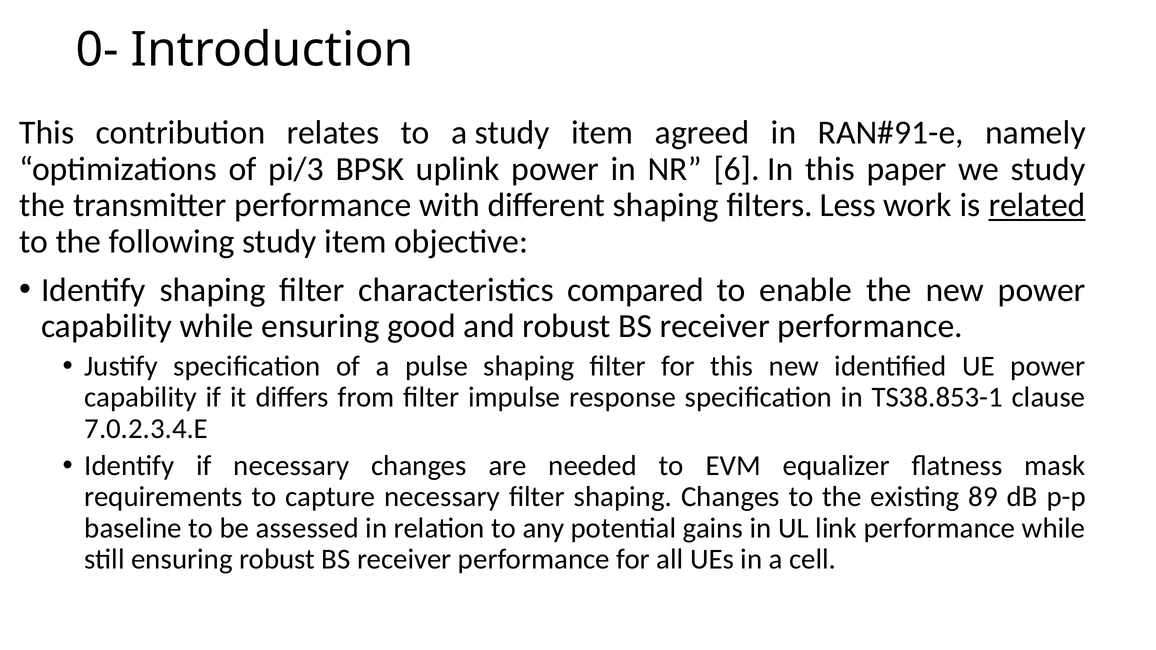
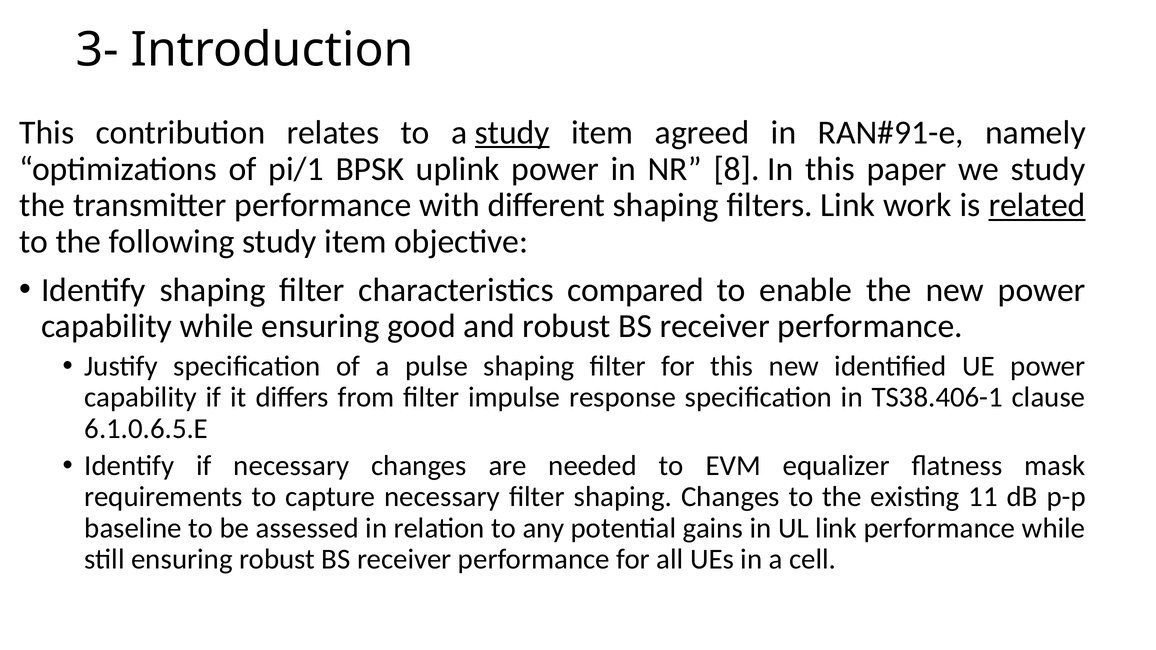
0-: 0- -> 3- (97, 50)
study underline: none -> present (512, 133)
pi/3: pi/3 -> pi/1 (296, 169)
6: 6 -> 8 (737, 169)
filters Less: Less -> Link (848, 205)
TS38.853-1: TS38.853-1 -> TS38.406-1 (937, 398)
7.0.2.3.4.E: 7.0.2.3.4.E -> 6.1.0.6.5.E (146, 429)
89: 89 -> 11 (983, 497)
